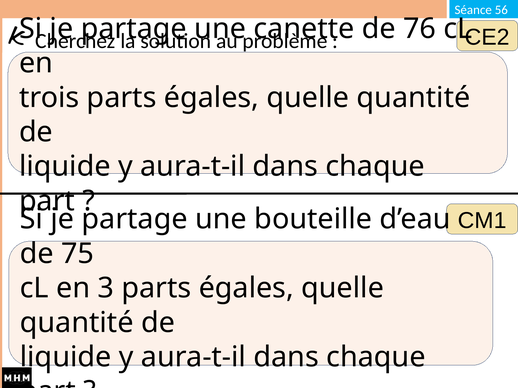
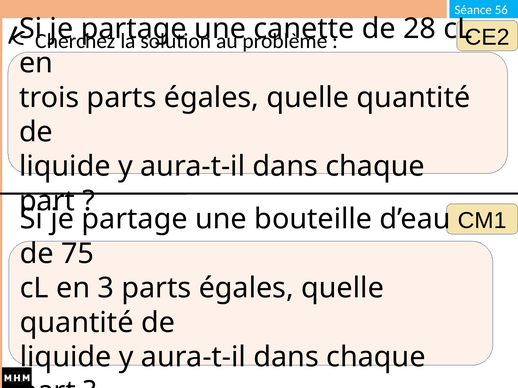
76: 76 -> 28 (420, 29)
